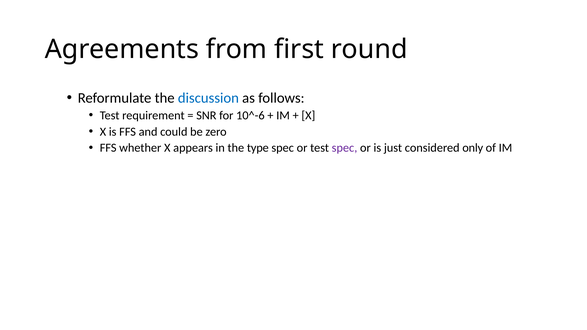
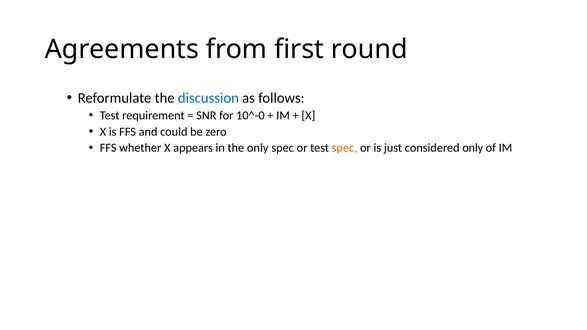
10^-6: 10^-6 -> 10^-0 (250, 116)
the type: type -> only (258, 148)
spec colour: purple -> orange (345, 148)
